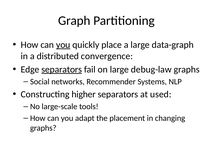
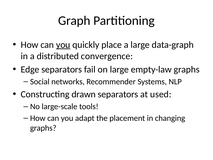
separators underline: present -> none (62, 69)
debug-law: debug-law -> empty-law (151, 69)
higher: higher -> drawn (84, 94)
